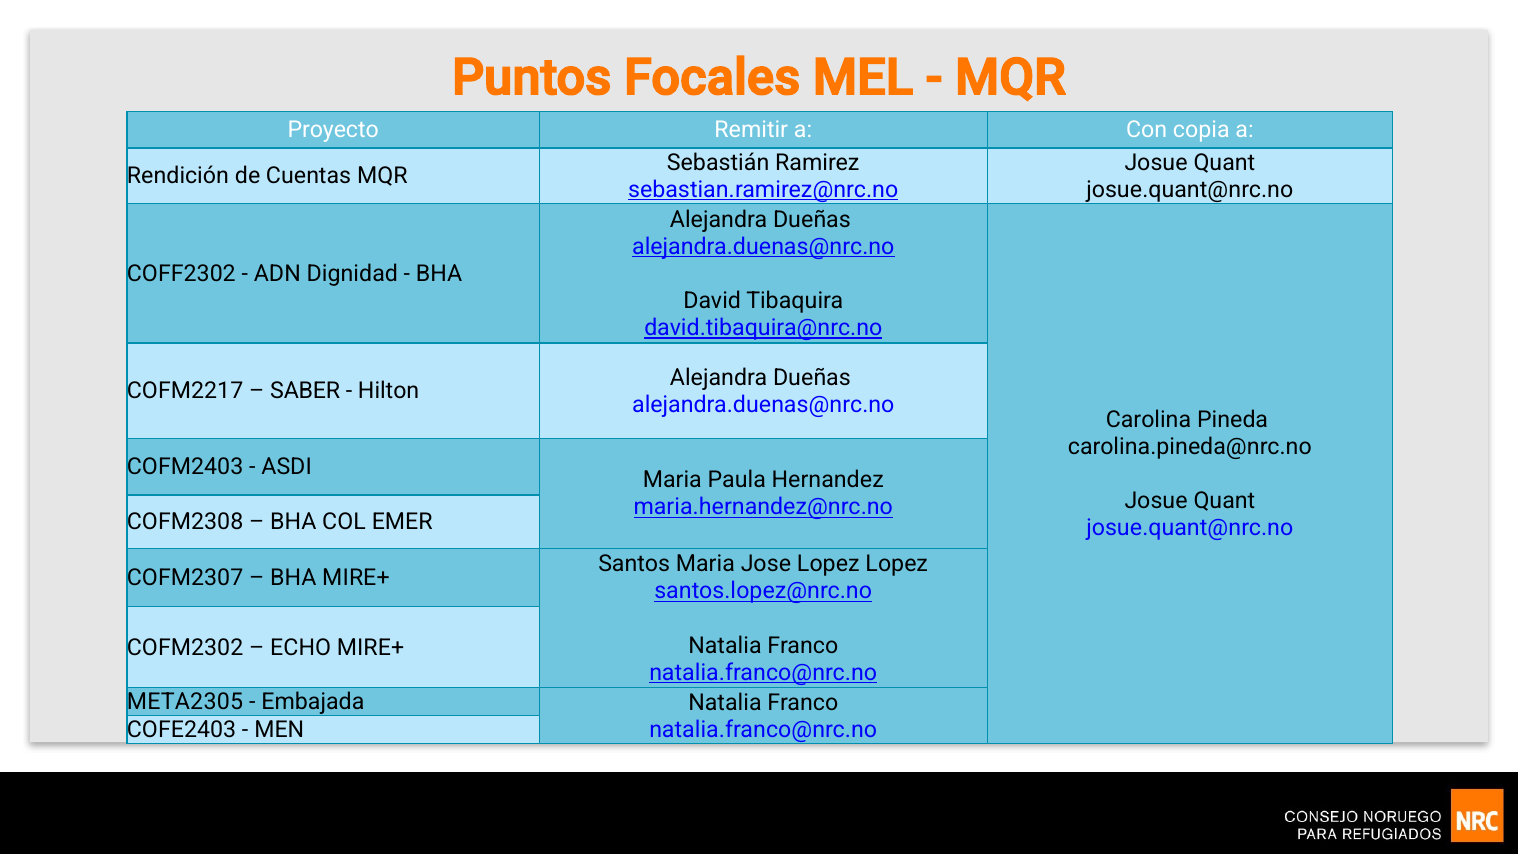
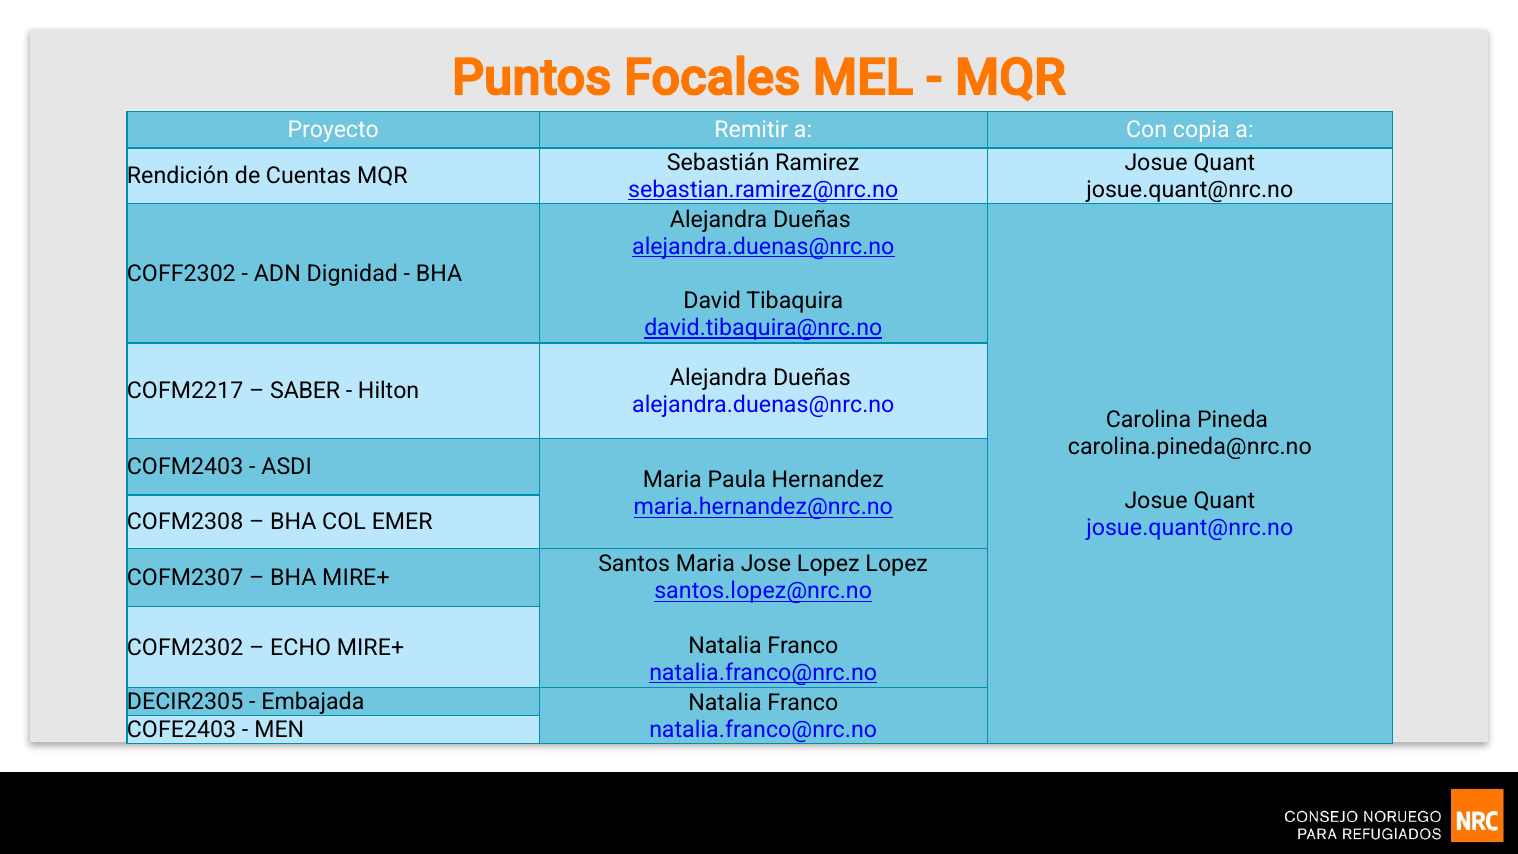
META2305: META2305 -> DECIR2305 (185, 702)
